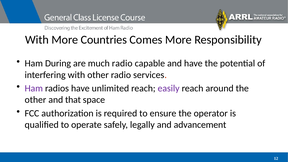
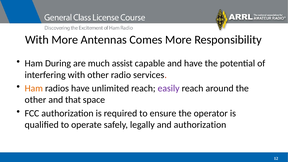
Countries: Countries -> Antennas (104, 40)
much radio: radio -> assist (122, 63)
Ham colour: purple -> orange (34, 88)
and advancement: advancement -> authorization (200, 125)
